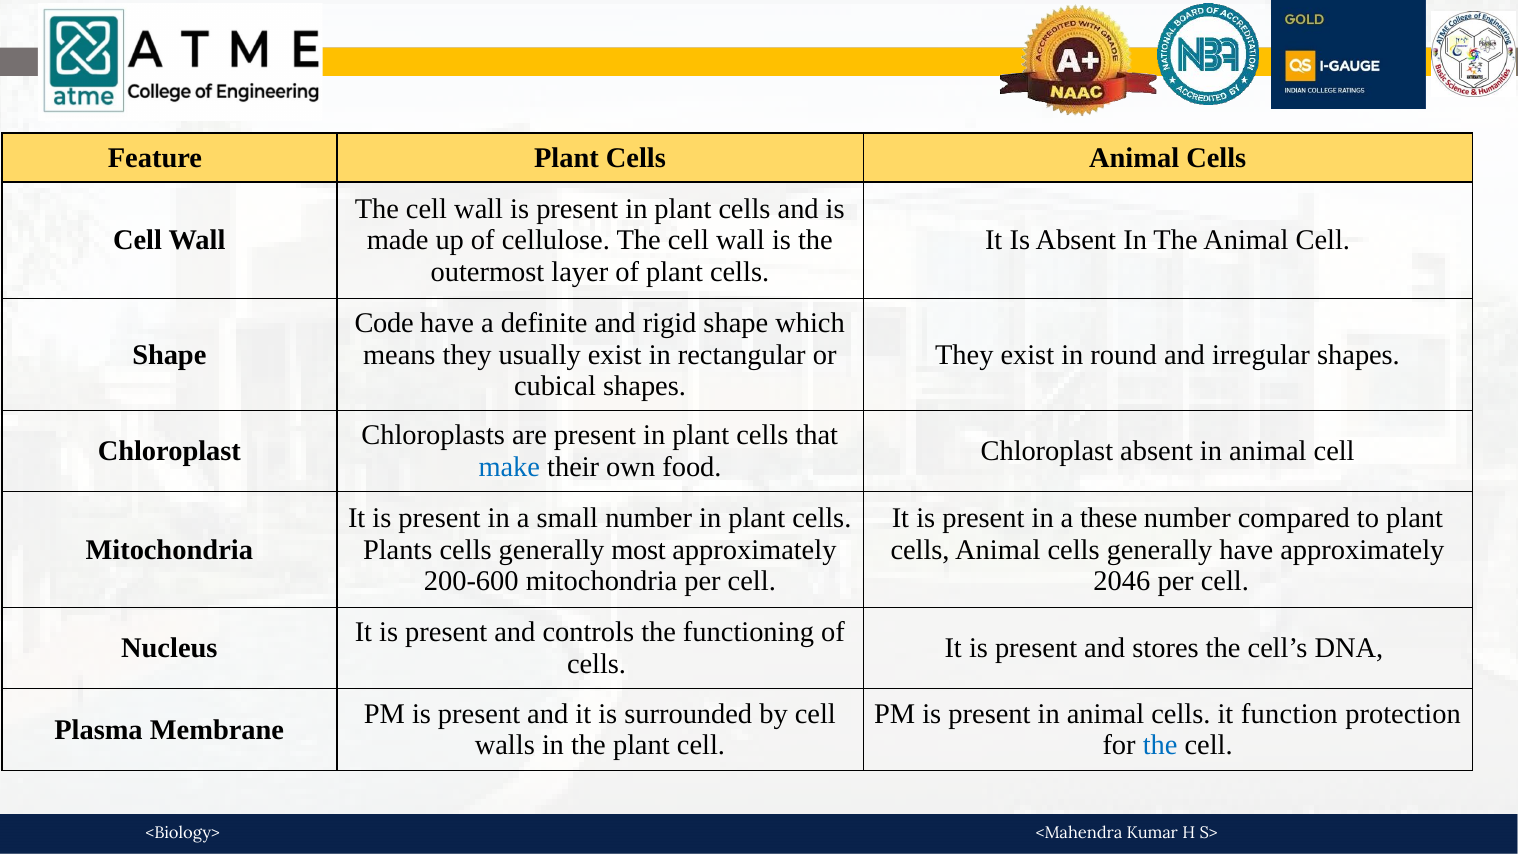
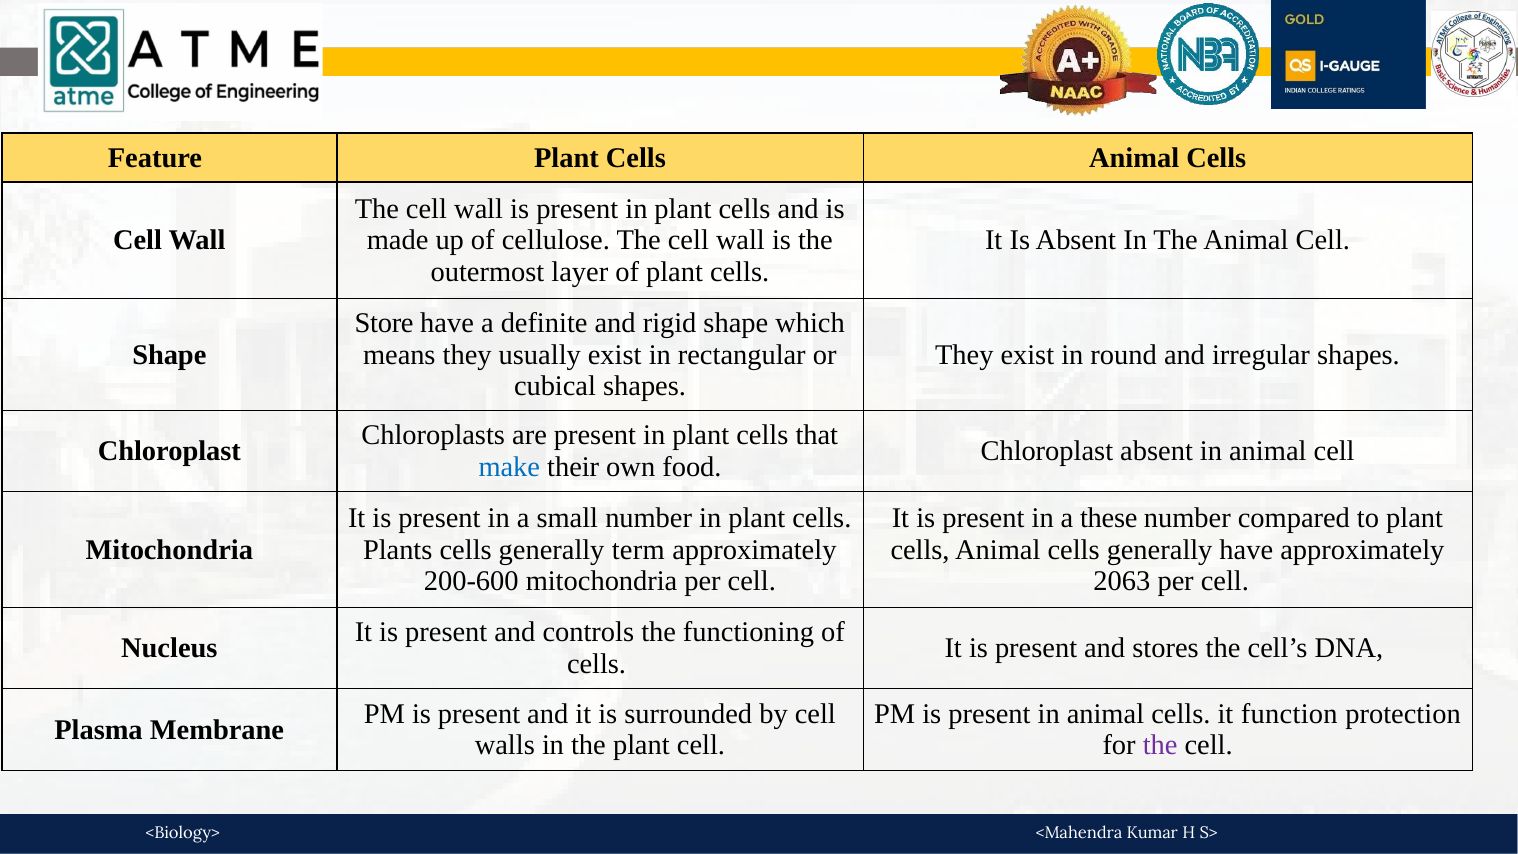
Code: Code -> Store (384, 323)
most: most -> term (638, 550)
2046: 2046 -> 2063 (1122, 581)
the colour: blue -> purple (1160, 745)
